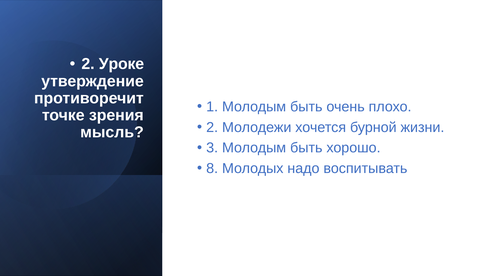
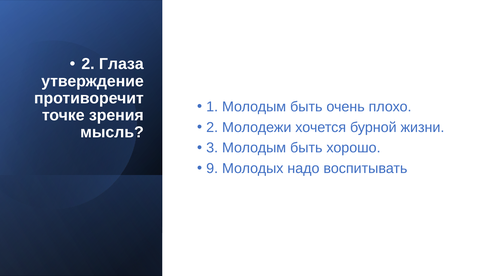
Уроке: Уроке -> Глаза (121, 64)
8: 8 -> 9 (212, 168)
